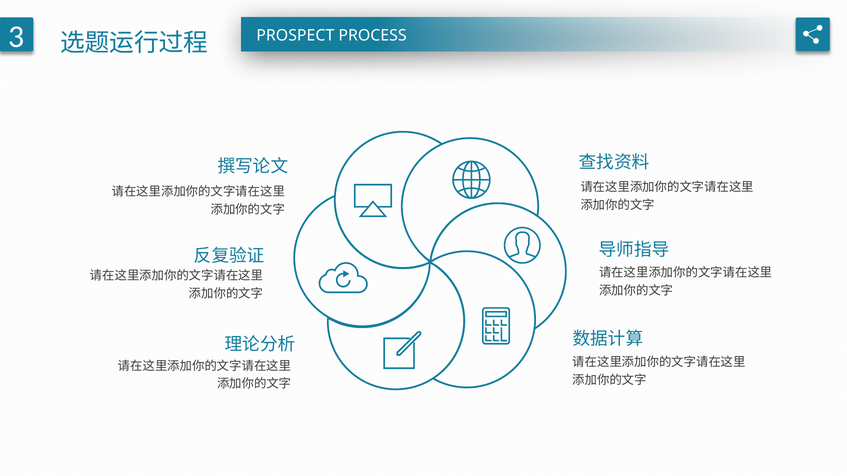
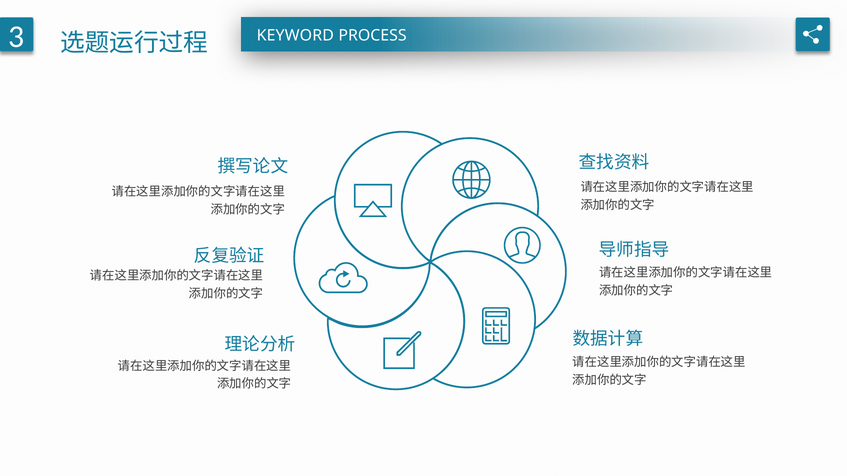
PROSPECT: PROSPECT -> KEYWORD (295, 35)
